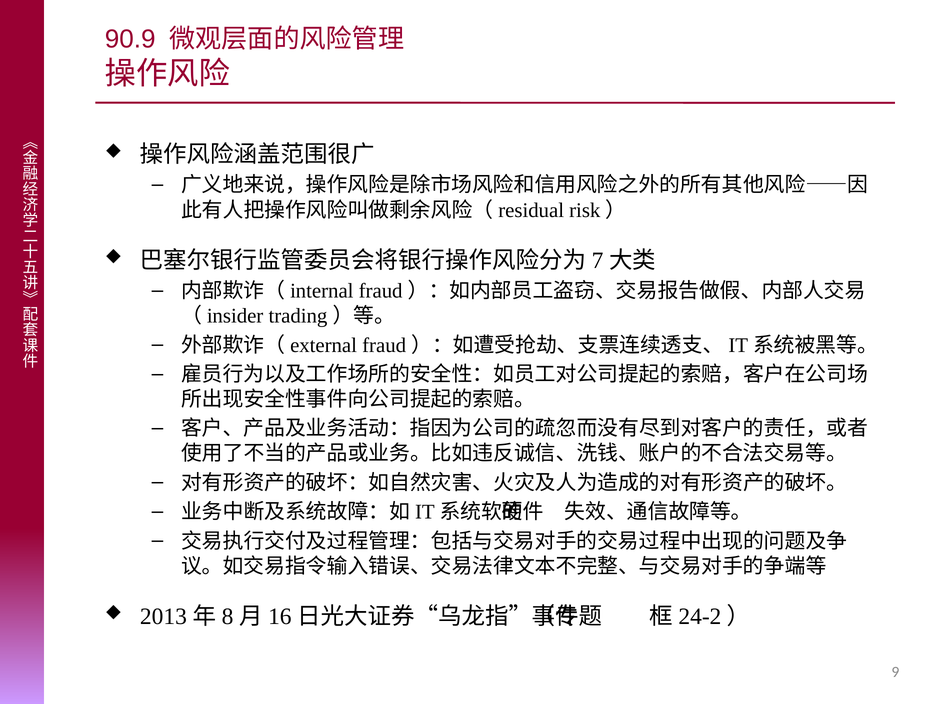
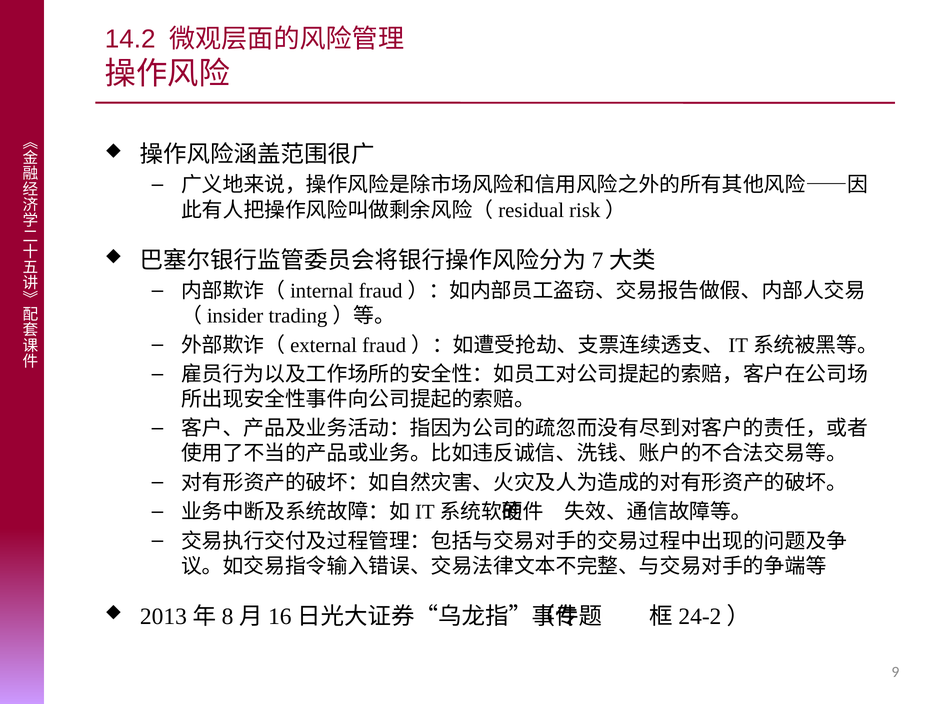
90.9: 90.9 -> 14.2 (130, 39)
